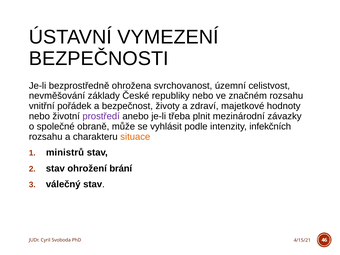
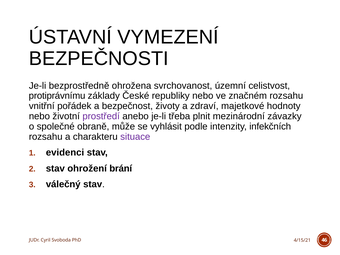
nevměšování: nevměšování -> protiprávnímu (57, 96)
situace colour: orange -> purple (135, 137)
ministrů: ministrů -> evidenci (65, 153)
